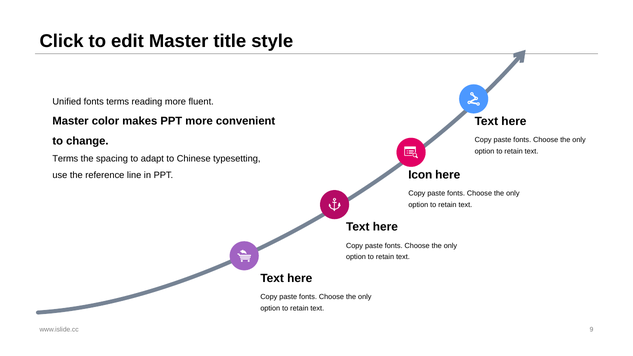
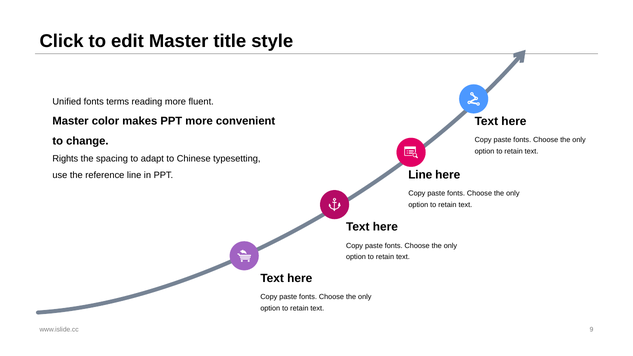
Terms: Terms -> Rights (65, 159)
Icon: Icon -> Line (420, 175)
